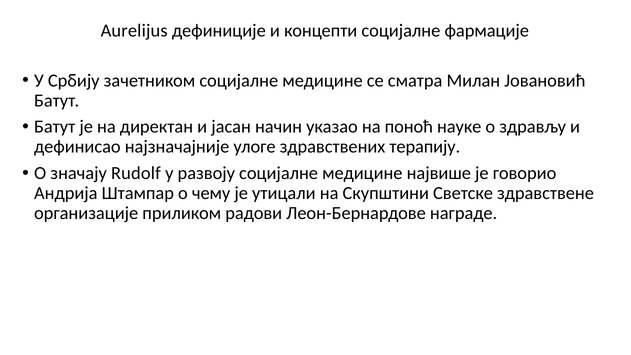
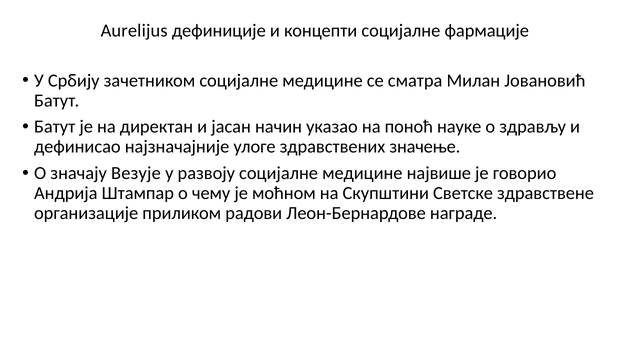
терапију: терапију -> значење (425, 147)
Rudolf: Rudolf -> Везује (136, 173)
утицали: утицали -> моћном (284, 193)
